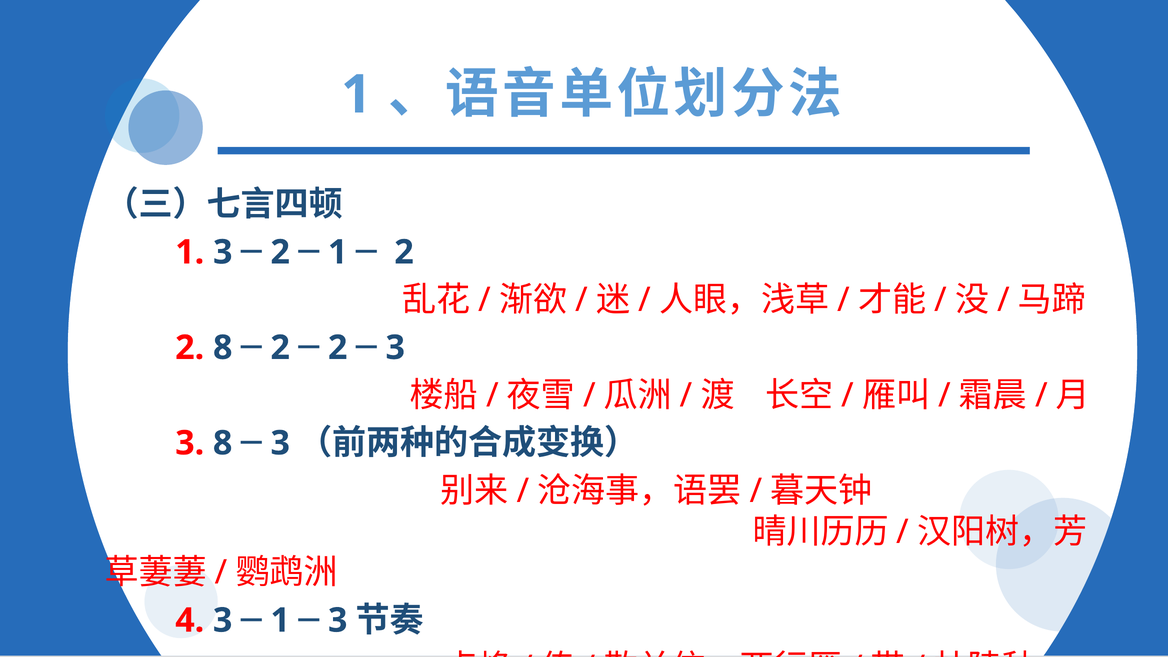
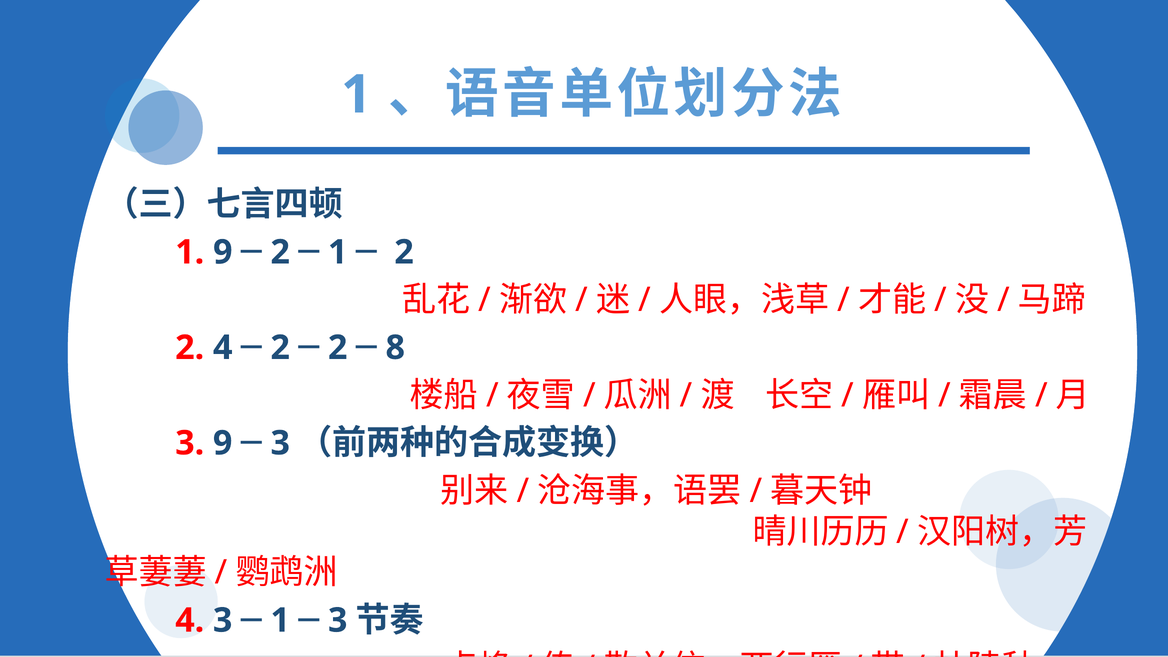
3: 3 -> 9 (223, 252)
2 8: 8 -> 4 (223, 348)
2 3: 3 -> 8 (395, 348)
3 8: 8 -> 9 (223, 443)
